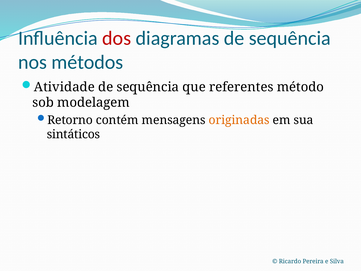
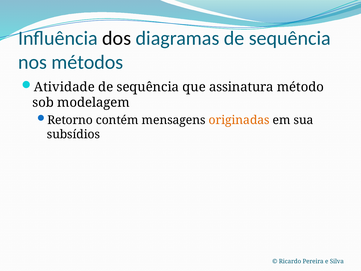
dos colour: red -> black (117, 38)
referentes: referentes -> assinatura (241, 87)
sintáticos: sintáticos -> subsídios (73, 134)
